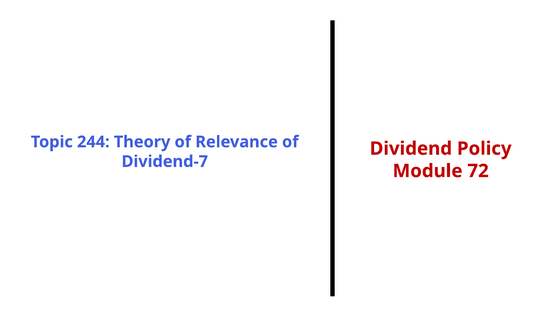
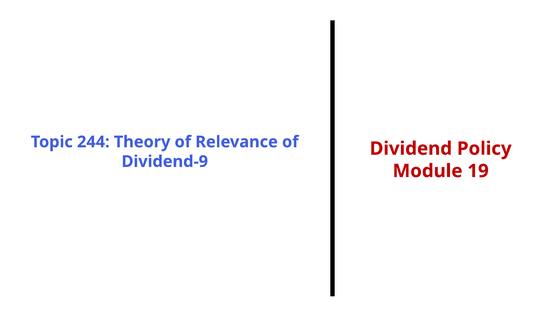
Dividend-7: Dividend-7 -> Dividend-9 (165, 162)
72: 72 -> 19 (478, 171)
